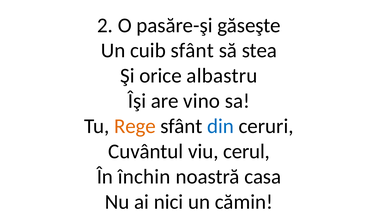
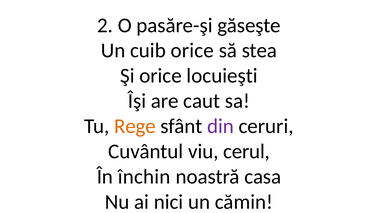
cuib sfânt: sfânt -> orice (192, 50)
albastru: albastru -> locuieşti (222, 76)
vino: vino -> caut (202, 101)
din colour: blue -> purple (220, 126)
